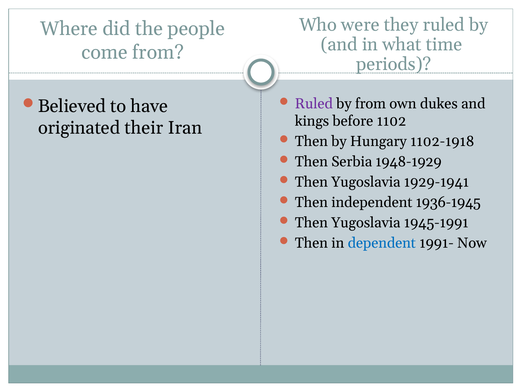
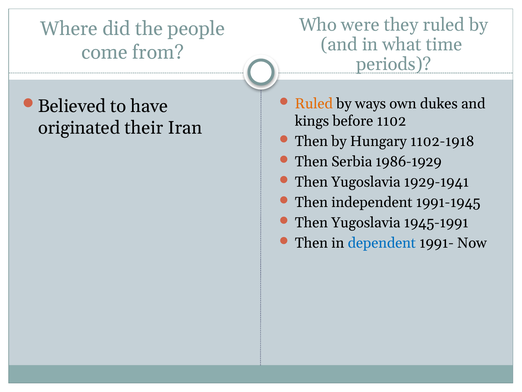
Ruled colour: purple -> orange (314, 104)
by from: from -> ways (371, 104)
1948-1929: 1948-1929 -> 1986-1929 (409, 162)
1936-1945: 1936-1945 -> 1991-1945 (448, 202)
